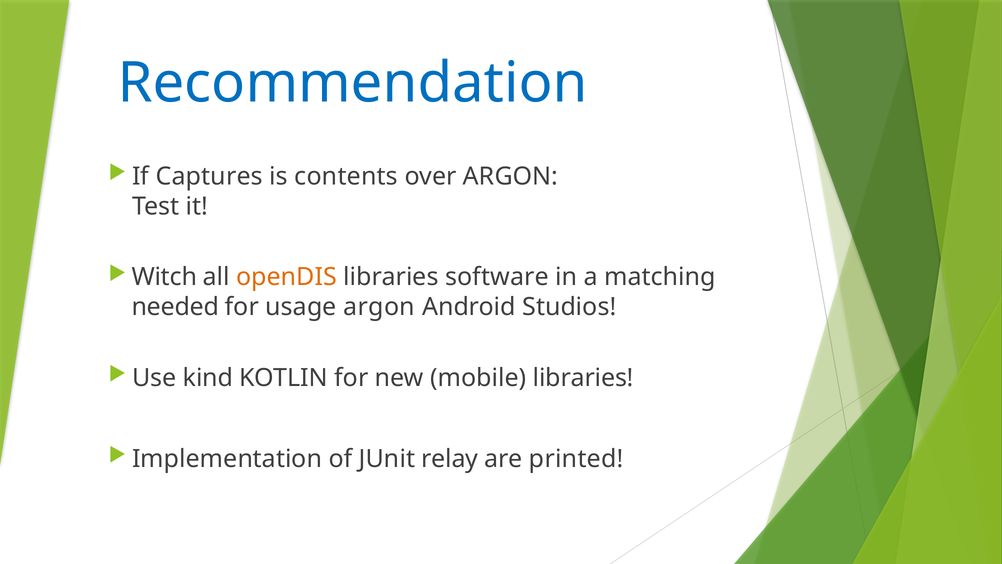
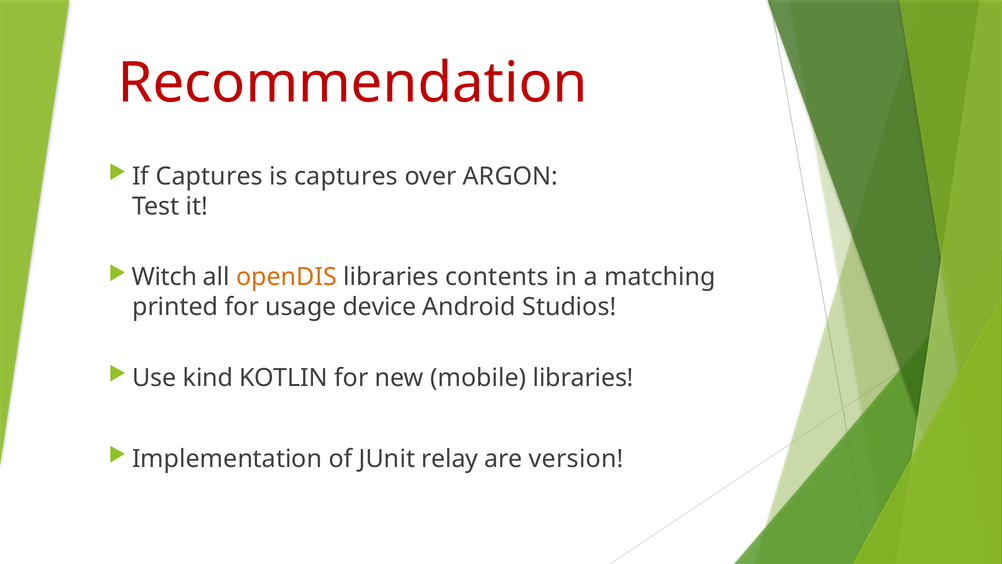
Recommendation colour: blue -> red (353, 83)
is contents: contents -> captures (346, 176)
software: software -> contents (497, 277)
needed: needed -> printed (175, 307)
usage argon: argon -> device (379, 307)
printed: printed -> version (576, 459)
